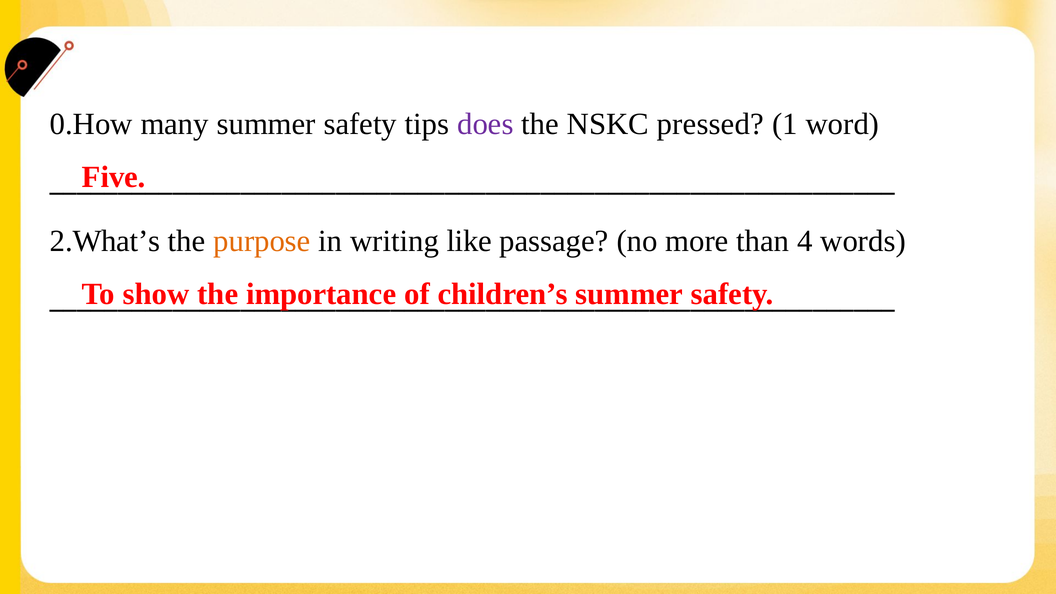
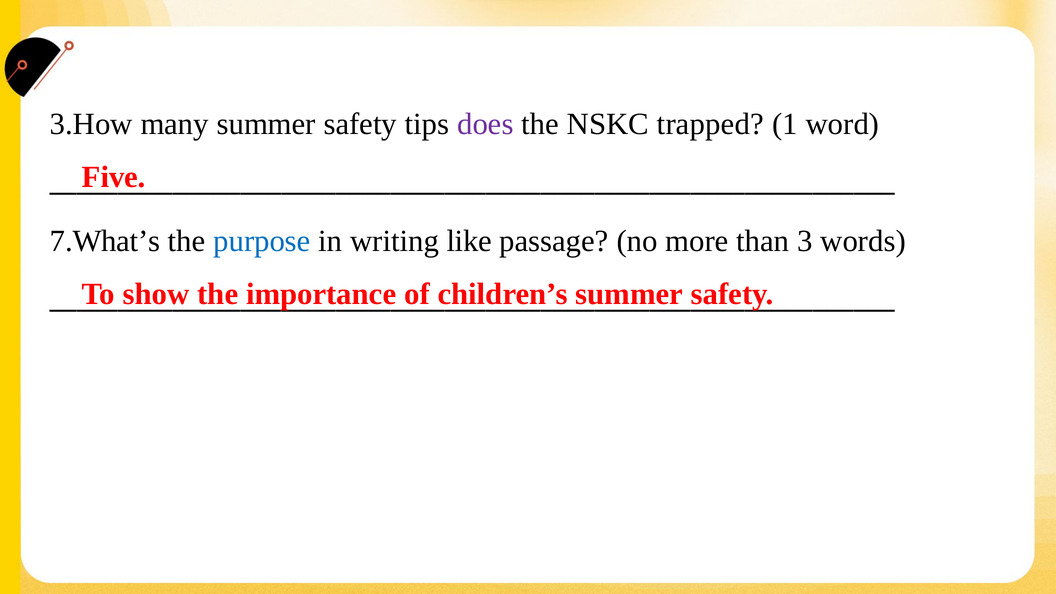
0.How: 0.How -> 3.How (91, 124)
pressed: pressed -> trapped (710, 124)
2.What’s: 2.What’s -> 7.What’s (105, 241)
purpose colour: orange -> blue (262, 241)
4: 4 -> 3 (805, 241)
